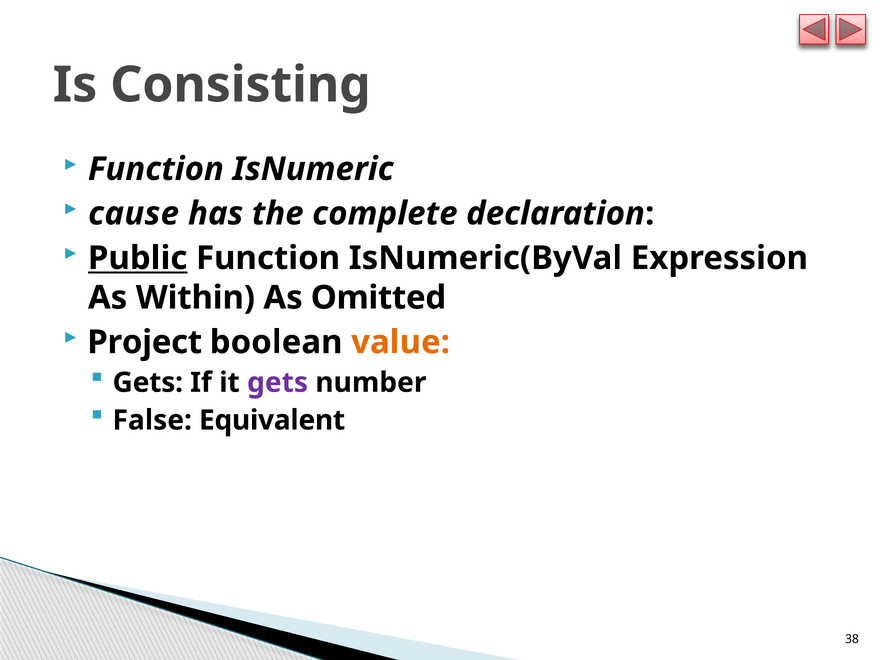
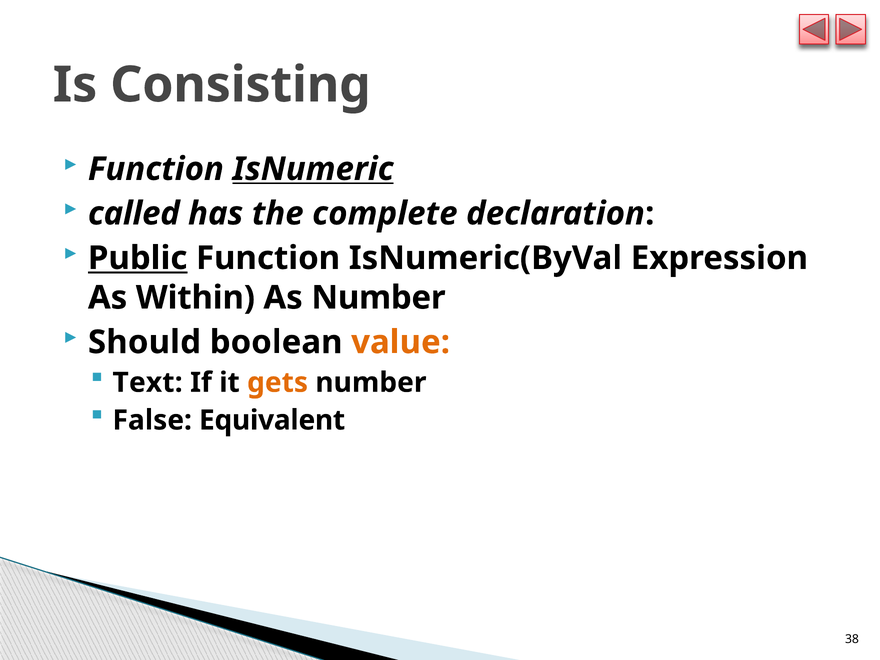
IsNumeric underline: none -> present (313, 169)
cause: cause -> called (134, 214)
As Omitted: Omitted -> Number (378, 298)
Project: Project -> Should (144, 342)
Gets: Gets -> Text (148, 383)
gets colour: purple -> orange (278, 383)
